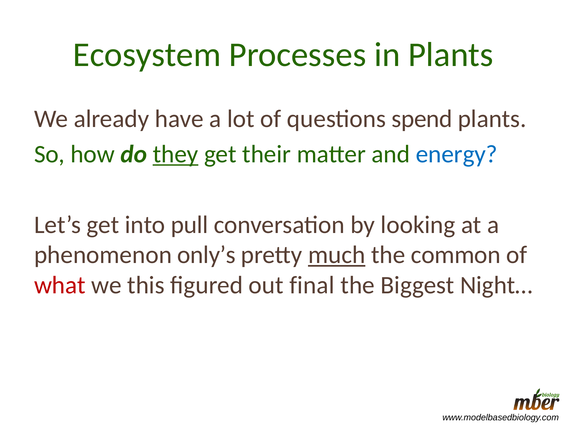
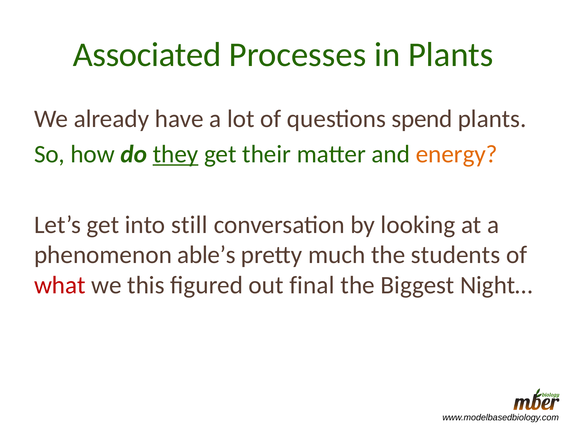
Ecosystem: Ecosystem -> Associated (147, 55)
energy colour: blue -> orange (457, 154)
pull: pull -> still (189, 225)
only’s: only’s -> able’s (207, 255)
much underline: present -> none (337, 255)
common: common -> students (456, 255)
